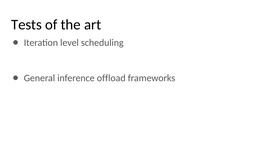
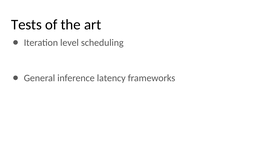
offload: offload -> latency (111, 78)
